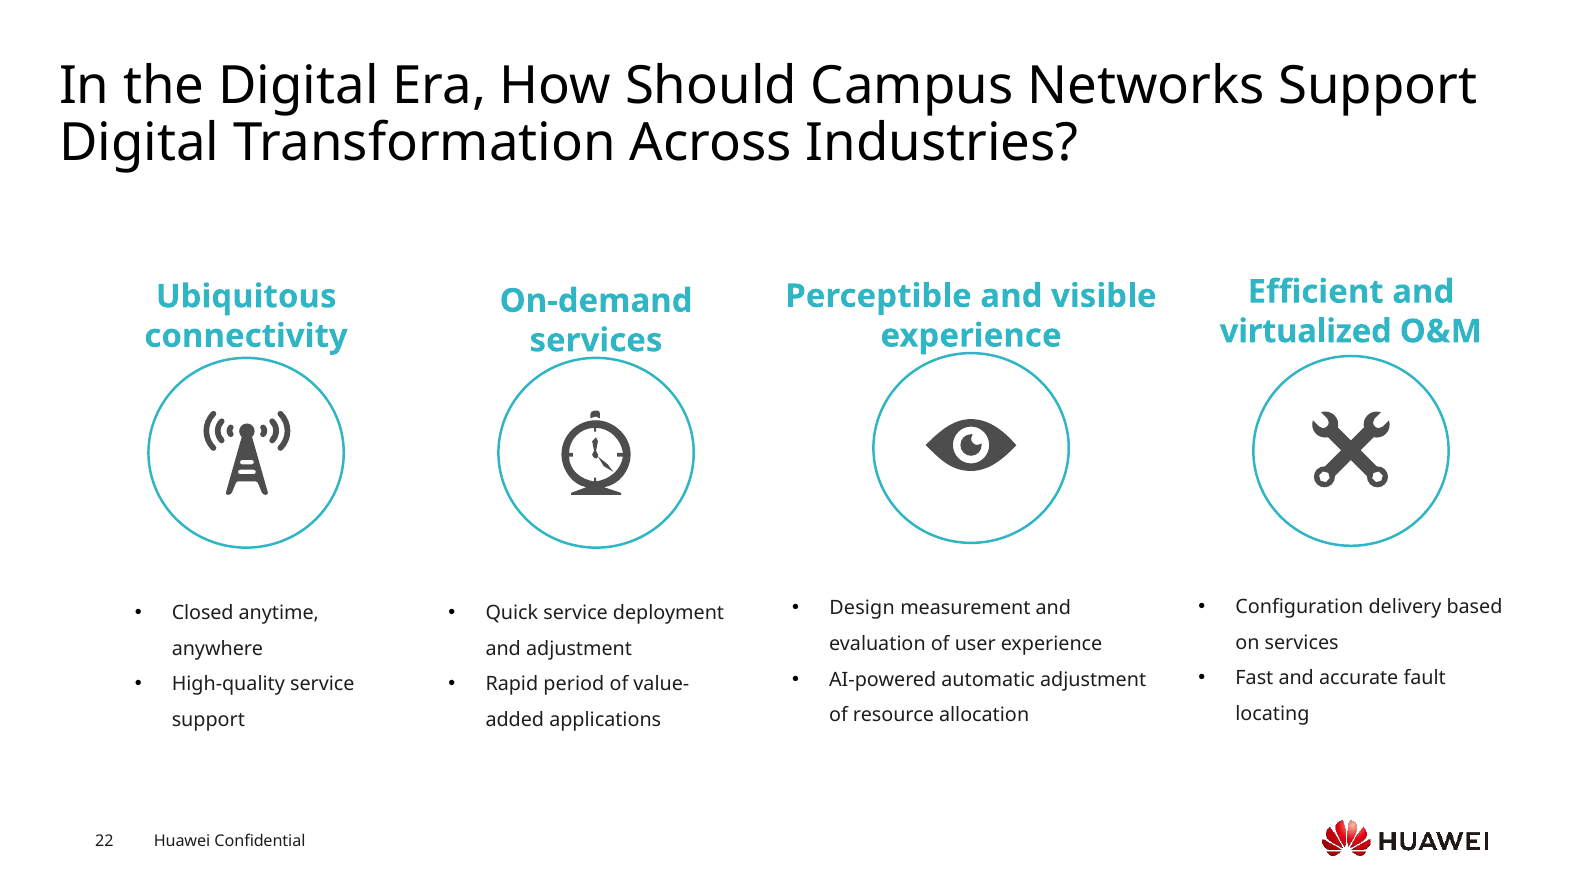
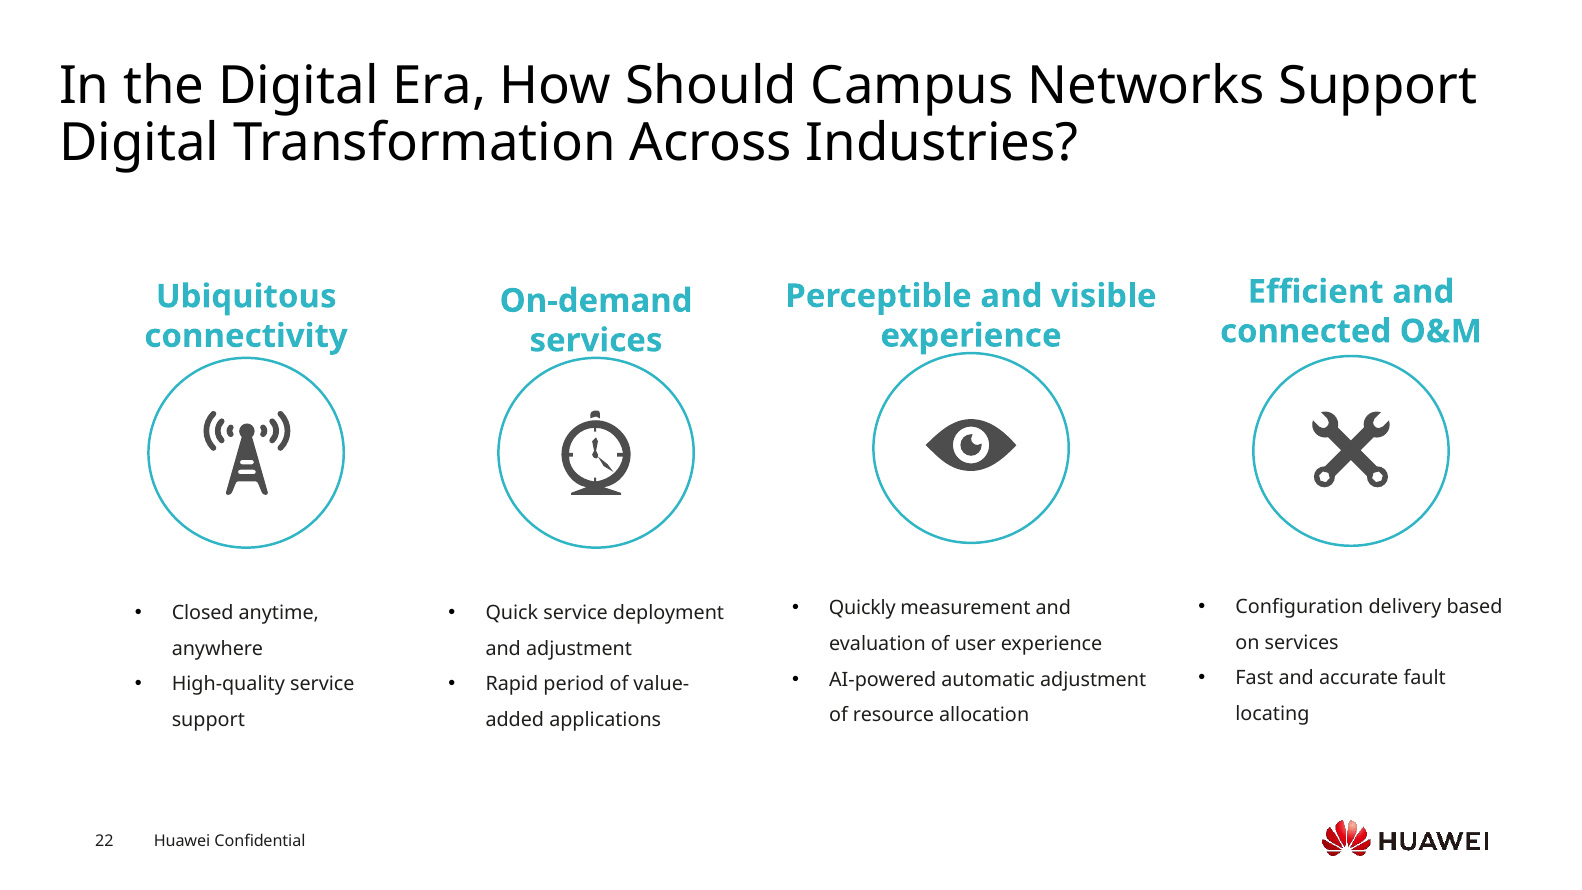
virtualized: virtualized -> connected (1306, 331)
Design: Design -> Quickly (862, 608)
